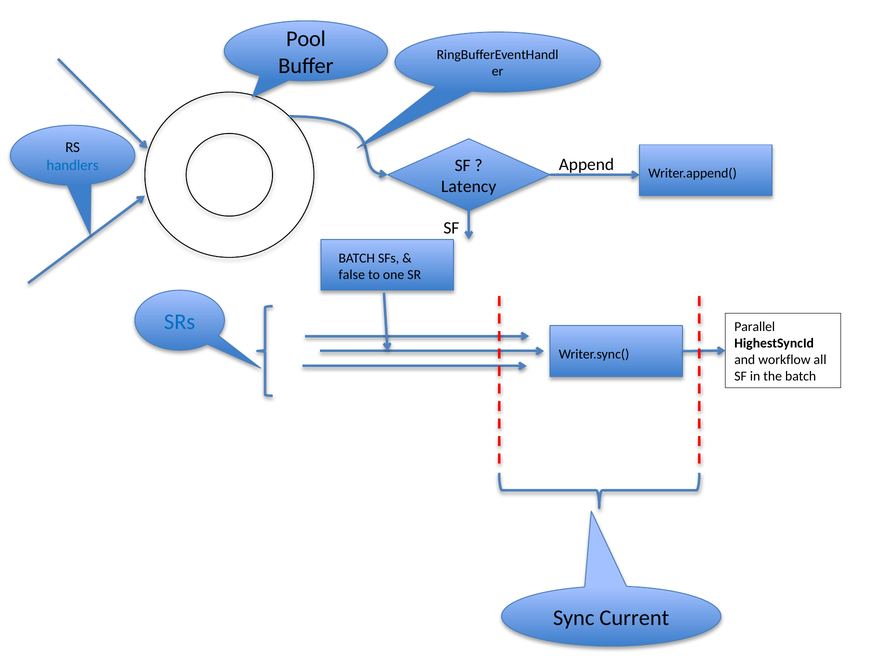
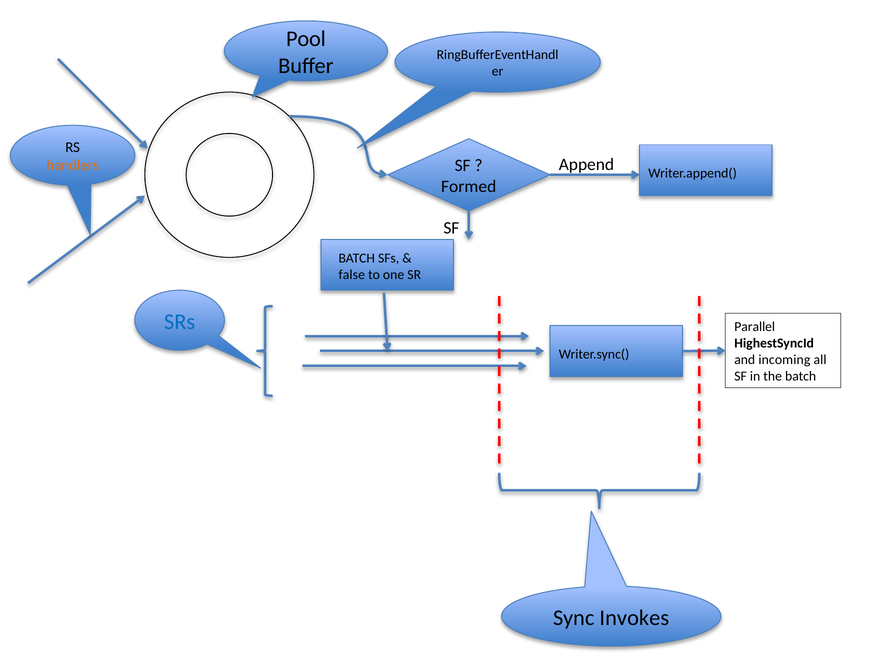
handlers colour: blue -> orange (73, 165)
Latency: Latency -> Formed (469, 186)
workflow: workflow -> incoming (784, 360)
Current: Current -> Invokes (634, 618)
